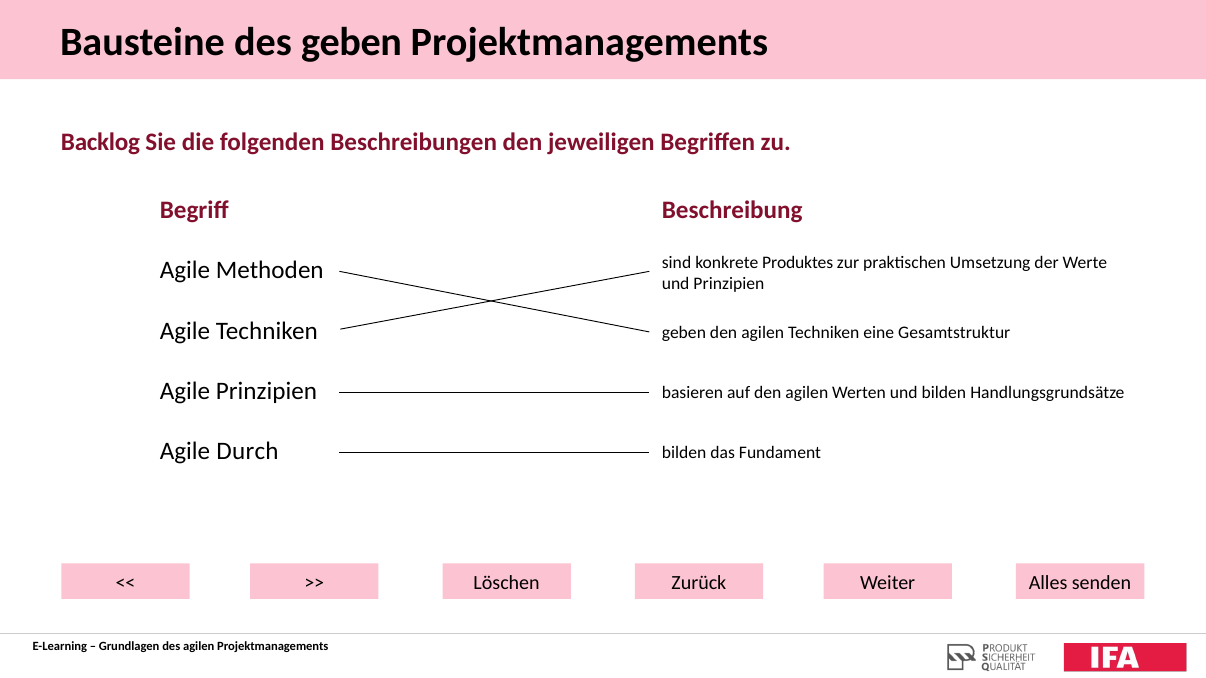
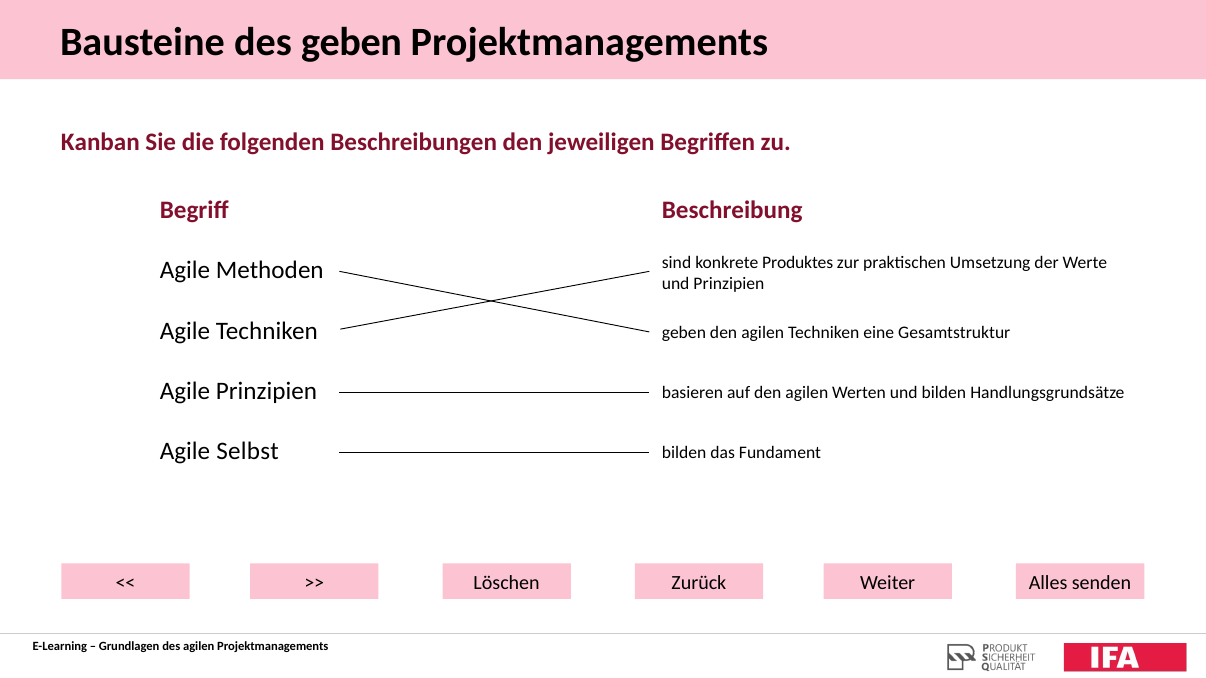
Backlog: Backlog -> Kanban (100, 142)
Durch: Durch -> Selbst (247, 452)
